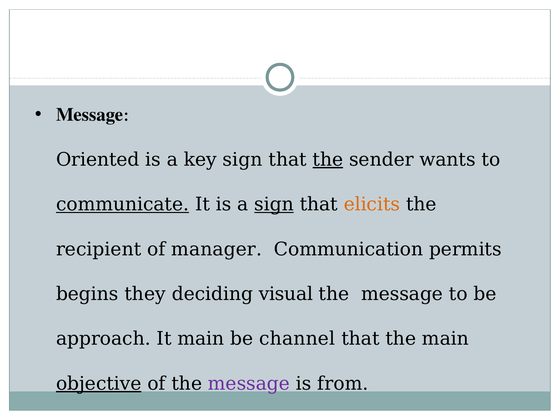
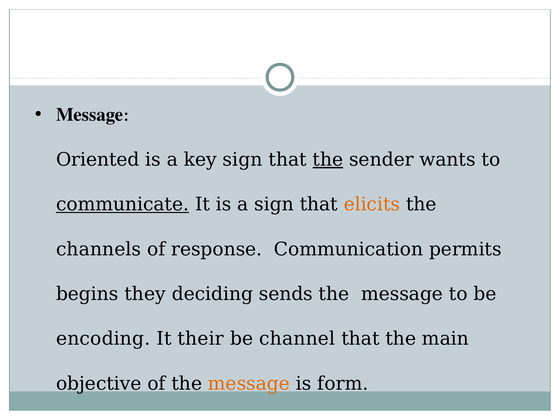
sign underline: present -> none (274, 204)
recipient: recipient -> channels (99, 249)
manager: manager -> response (217, 249)
visual: visual -> sends (286, 294)
approach: approach -> encoding (103, 339)
It main: main -> their (201, 339)
objective underline: present -> none (99, 384)
message colour: purple -> orange (249, 384)
from: from -> form (343, 384)
